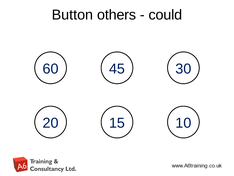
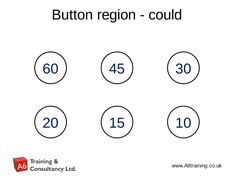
others: others -> region (117, 15)
